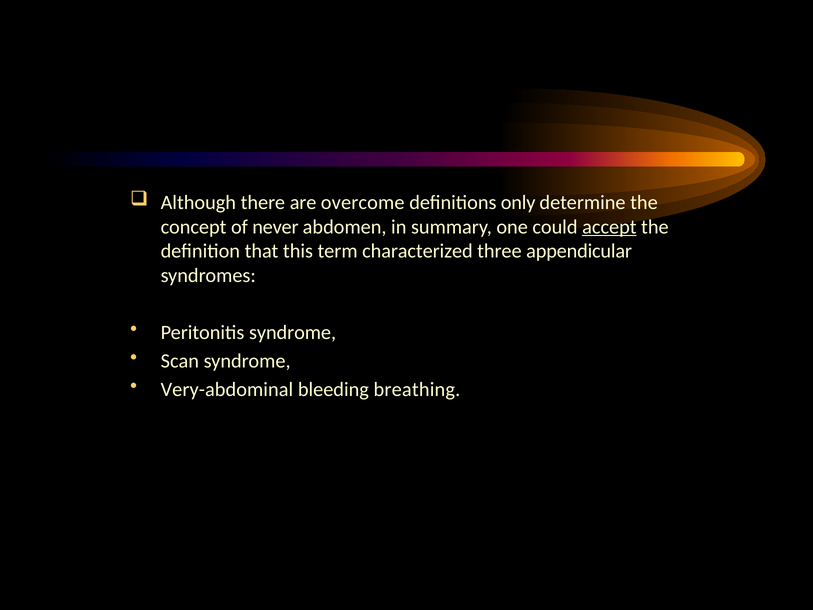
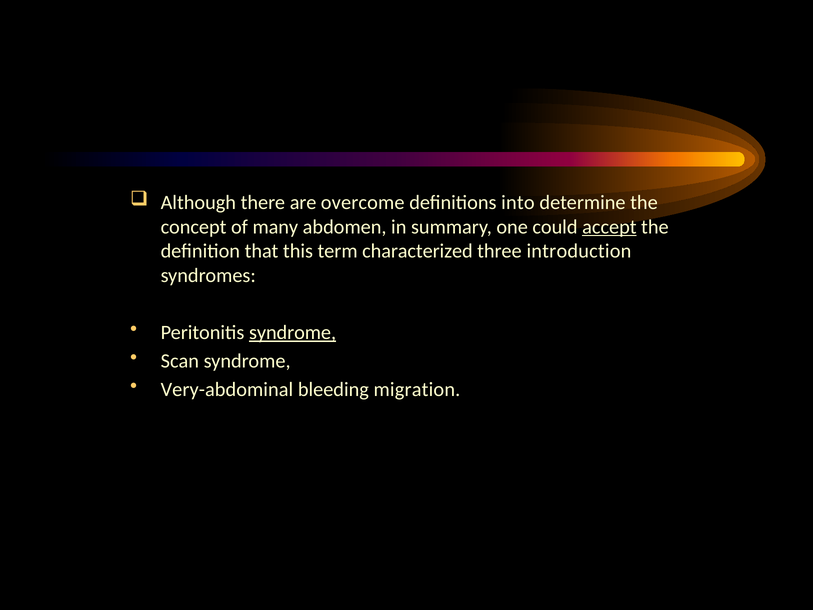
only: only -> into (518, 202)
never: never -> many (275, 227)
appendicular: appendicular -> introduction (579, 251)
syndrome underline: none -> present (293, 332)
breathing: breathing -> migration (417, 389)
